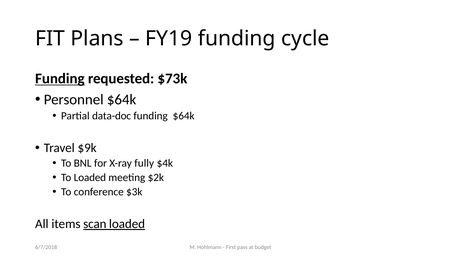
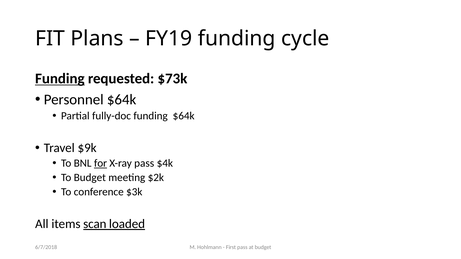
data-doc: data-doc -> fully-doc (112, 116)
for underline: none -> present (100, 163)
X-ray fully: fully -> pass (144, 163)
To Loaded: Loaded -> Budget (90, 178)
